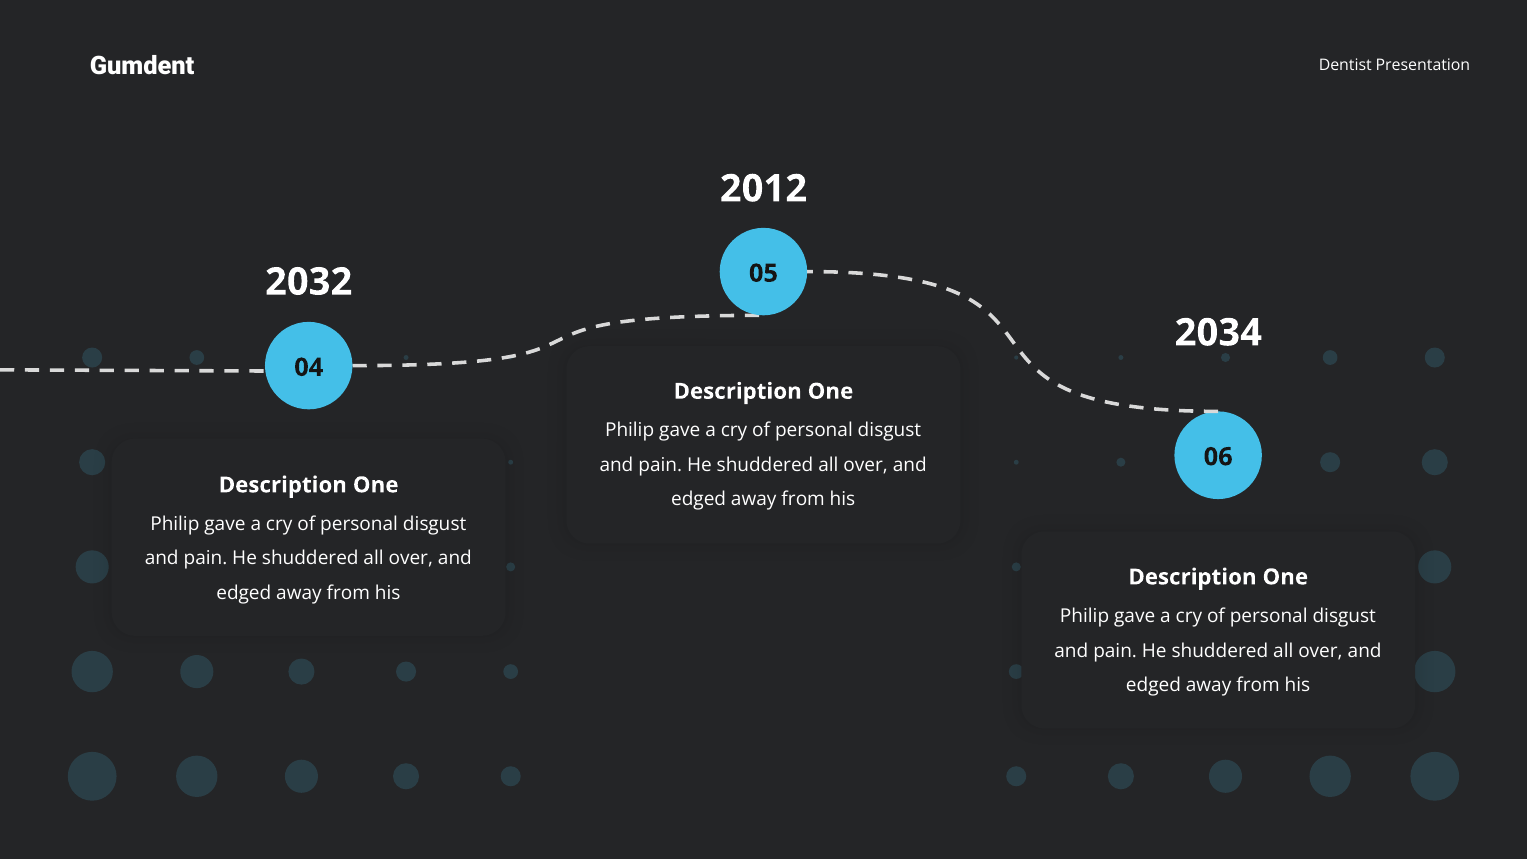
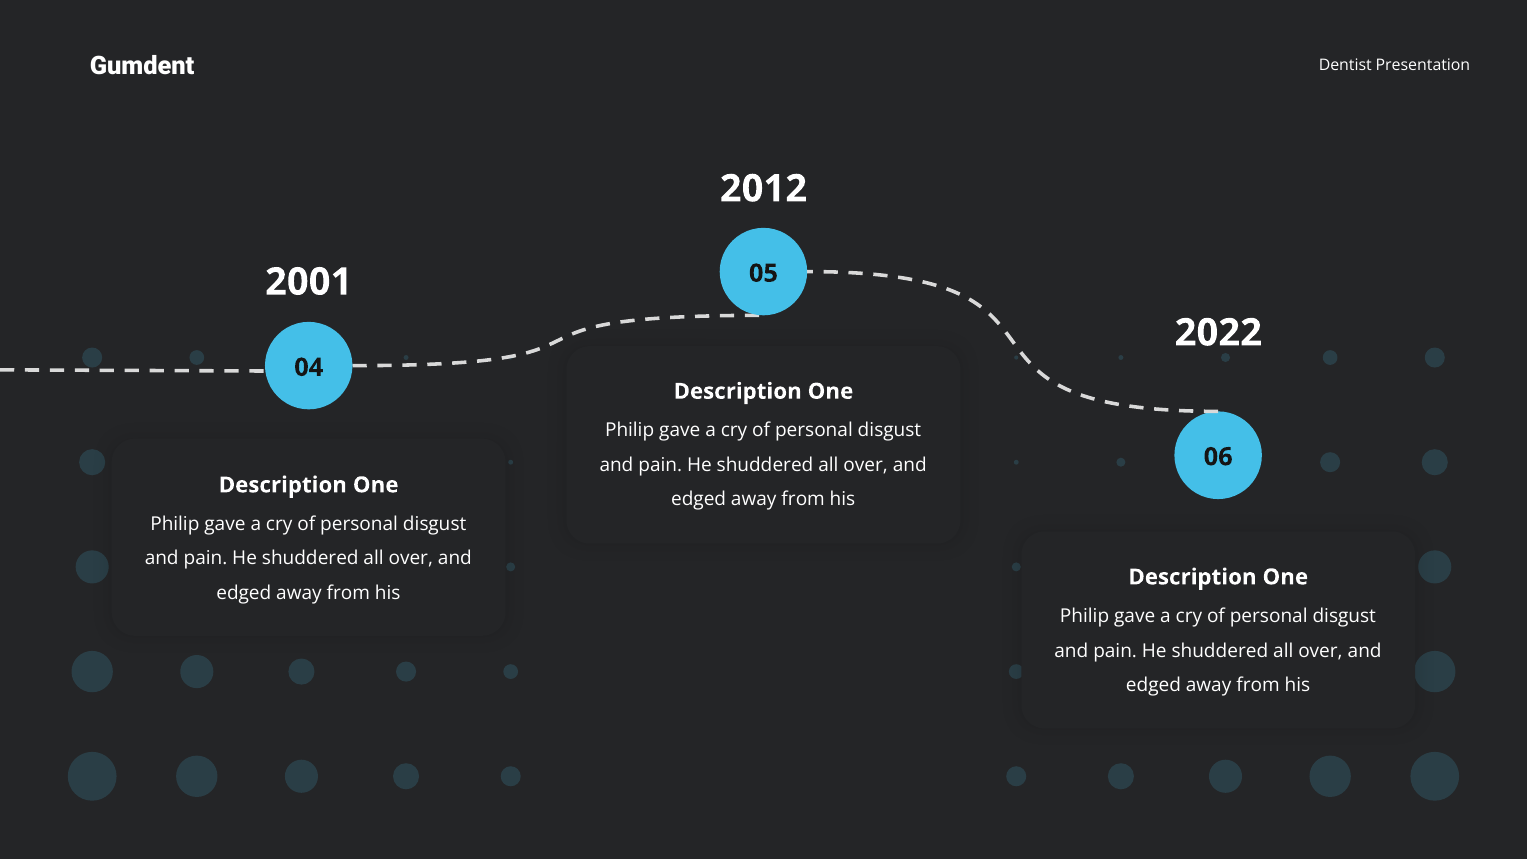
2032: 2032 -> 2001 (309, 282)
2034: 2034 -> 2022 (1218, 333)
